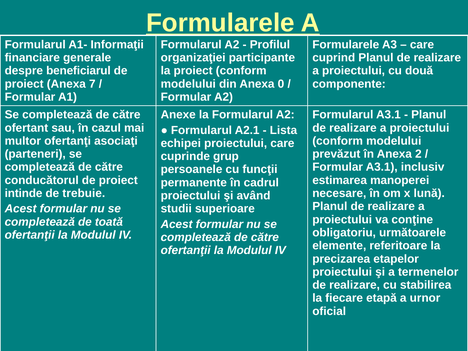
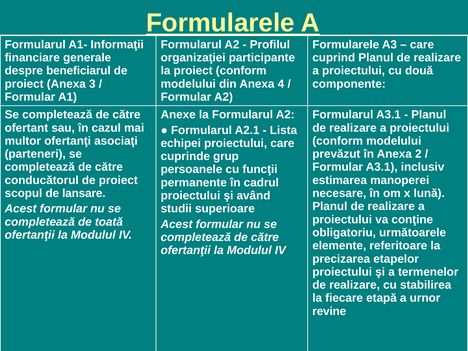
7: 7 -> 3 (92, 84)
0: 0 -> 4 (281, 84)
intinde: intinde -> scopul (23, 193)
trebuie: trebuie -> lansare (84, 193)
oficial: oficial -> revine (329, 311)
